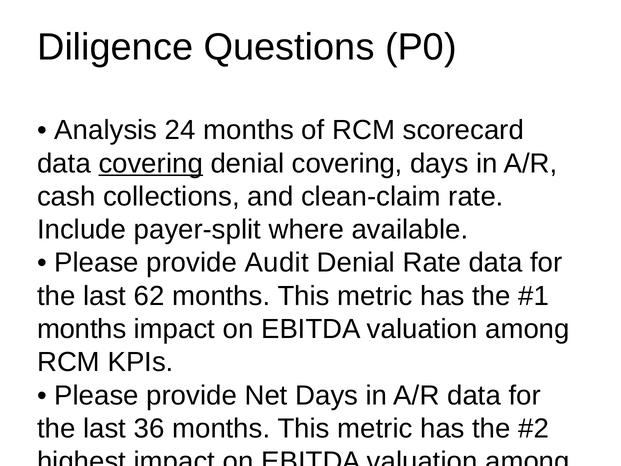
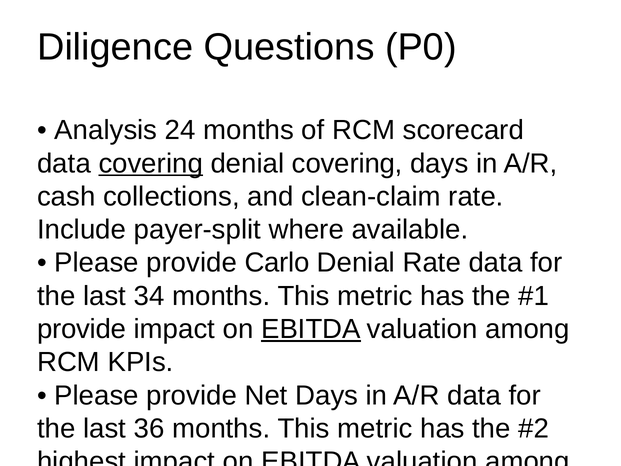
Audit: Audit -> Carlo (277, 263)
62: 62 -> 34 (149, 296)
months: months -> provide (82, 329)
EBITDA underline: none -> present (311, 329)
